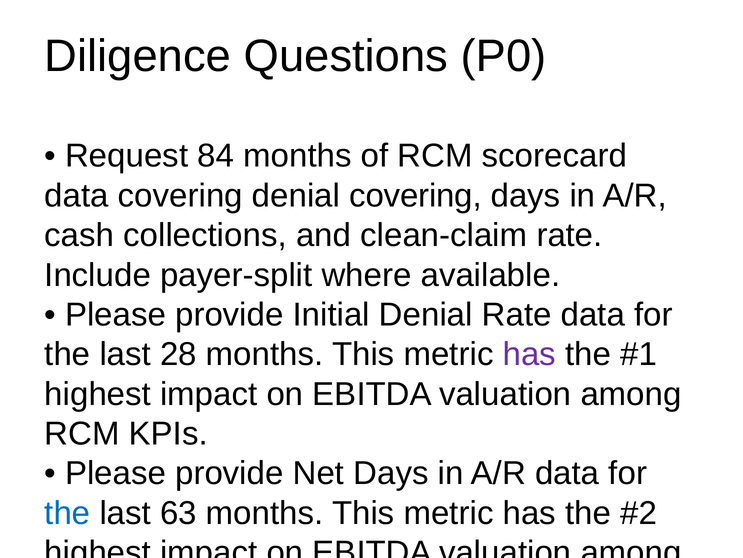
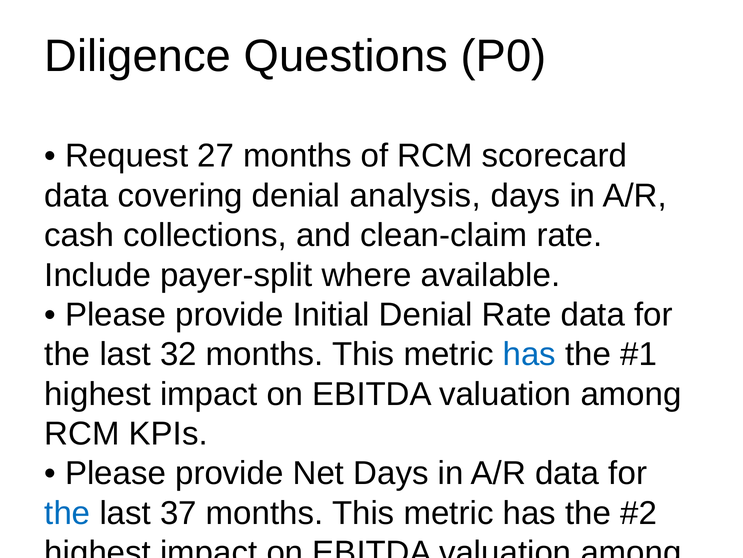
84: 84 -> 27 (216, 156)
denial covering: covering -> analysis (415, 195)
28: 28 -> 32 (178, 354)
has colour: purple -> blue (529, 354)
63: 63 -> 37 (178, 513)
